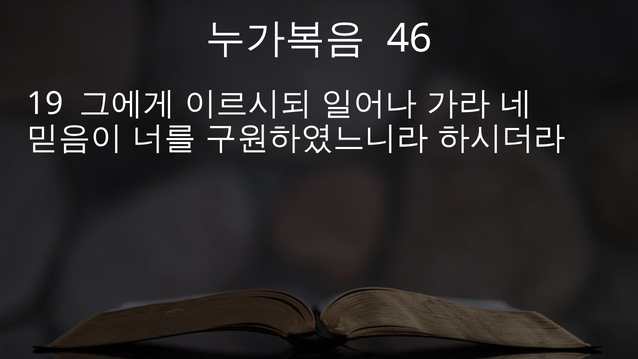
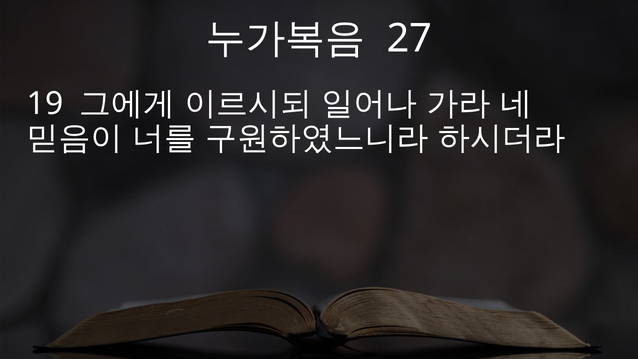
46: 46 -> 27 (409, 38)
